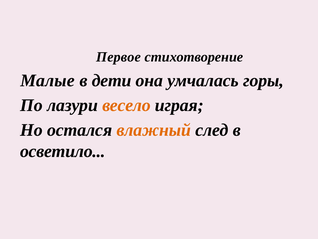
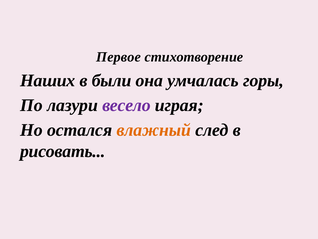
Малые: Малые -> Наших (48, 80)
дети: дети -> были (112, 80)
весело colour: orange -> purple (126, 105)
осветило: осветило -> рисовать (63, 151)
